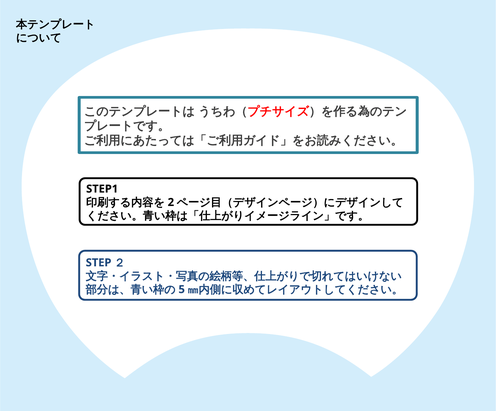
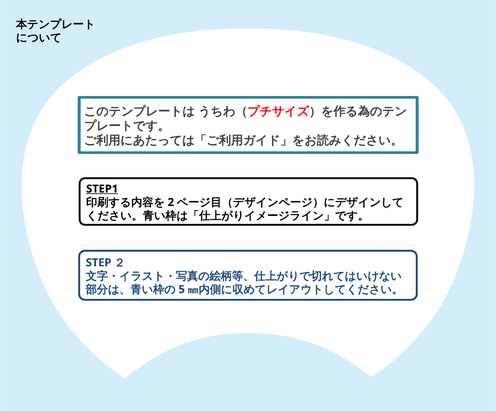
STEP1 underline: none -> present (102, 189)
